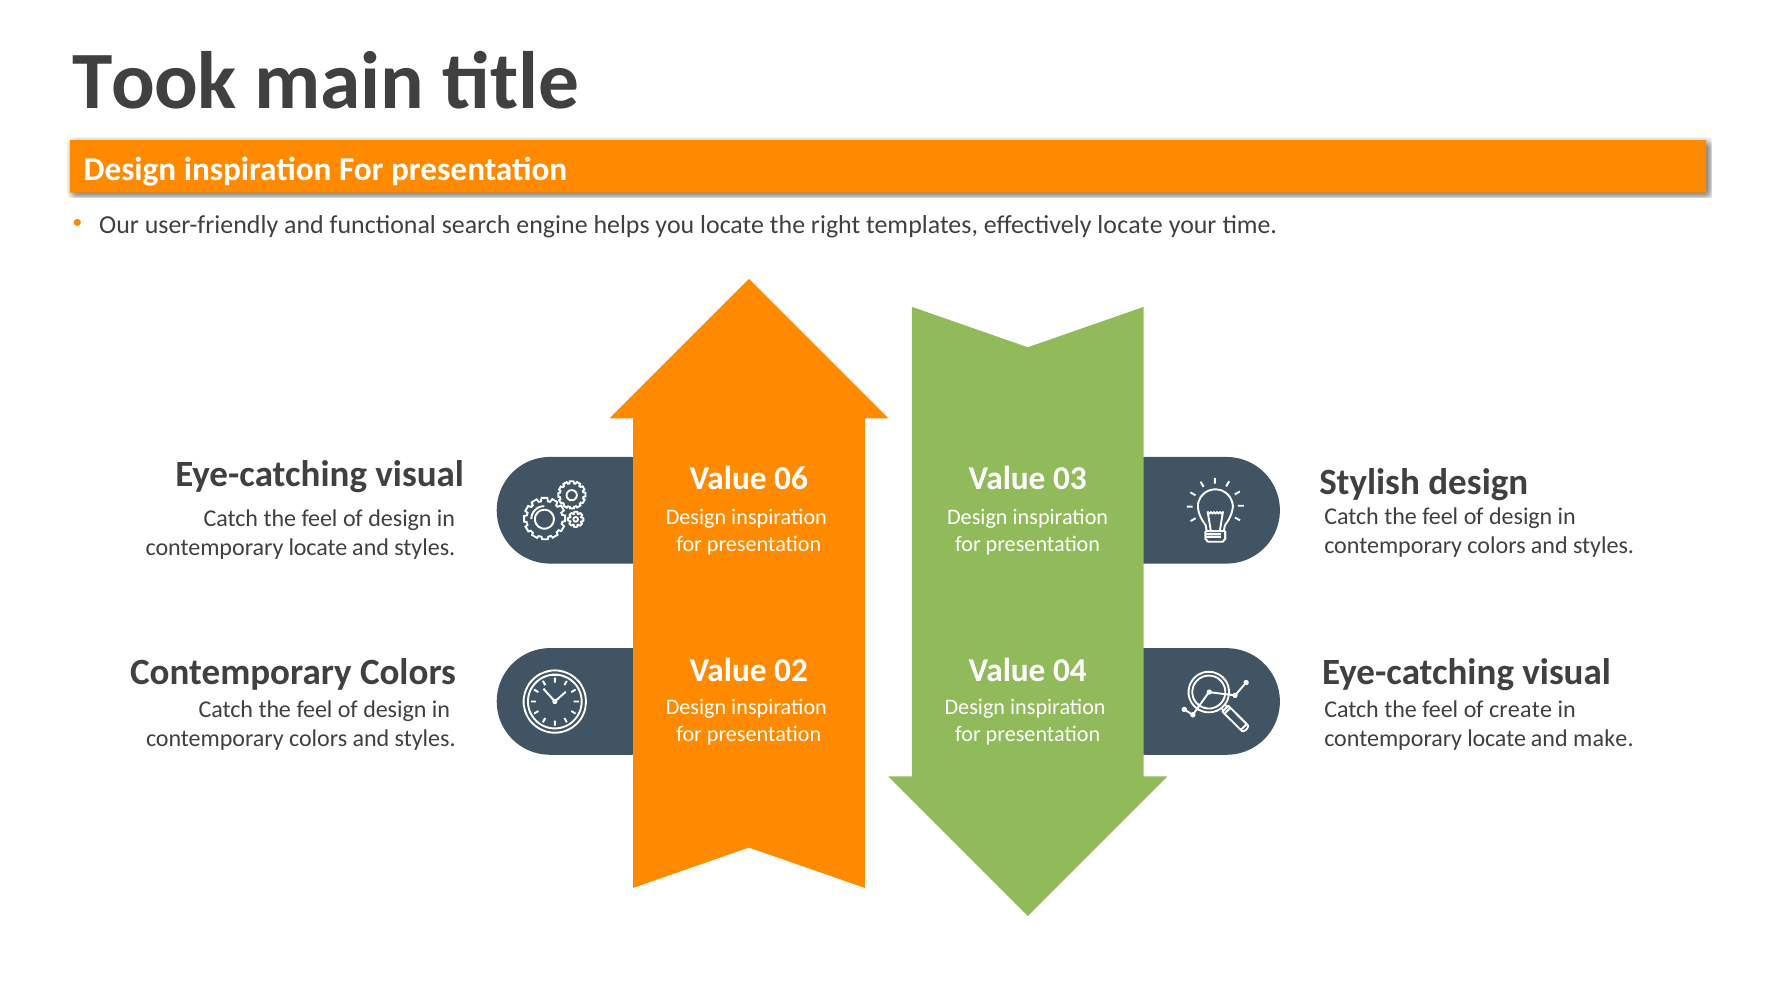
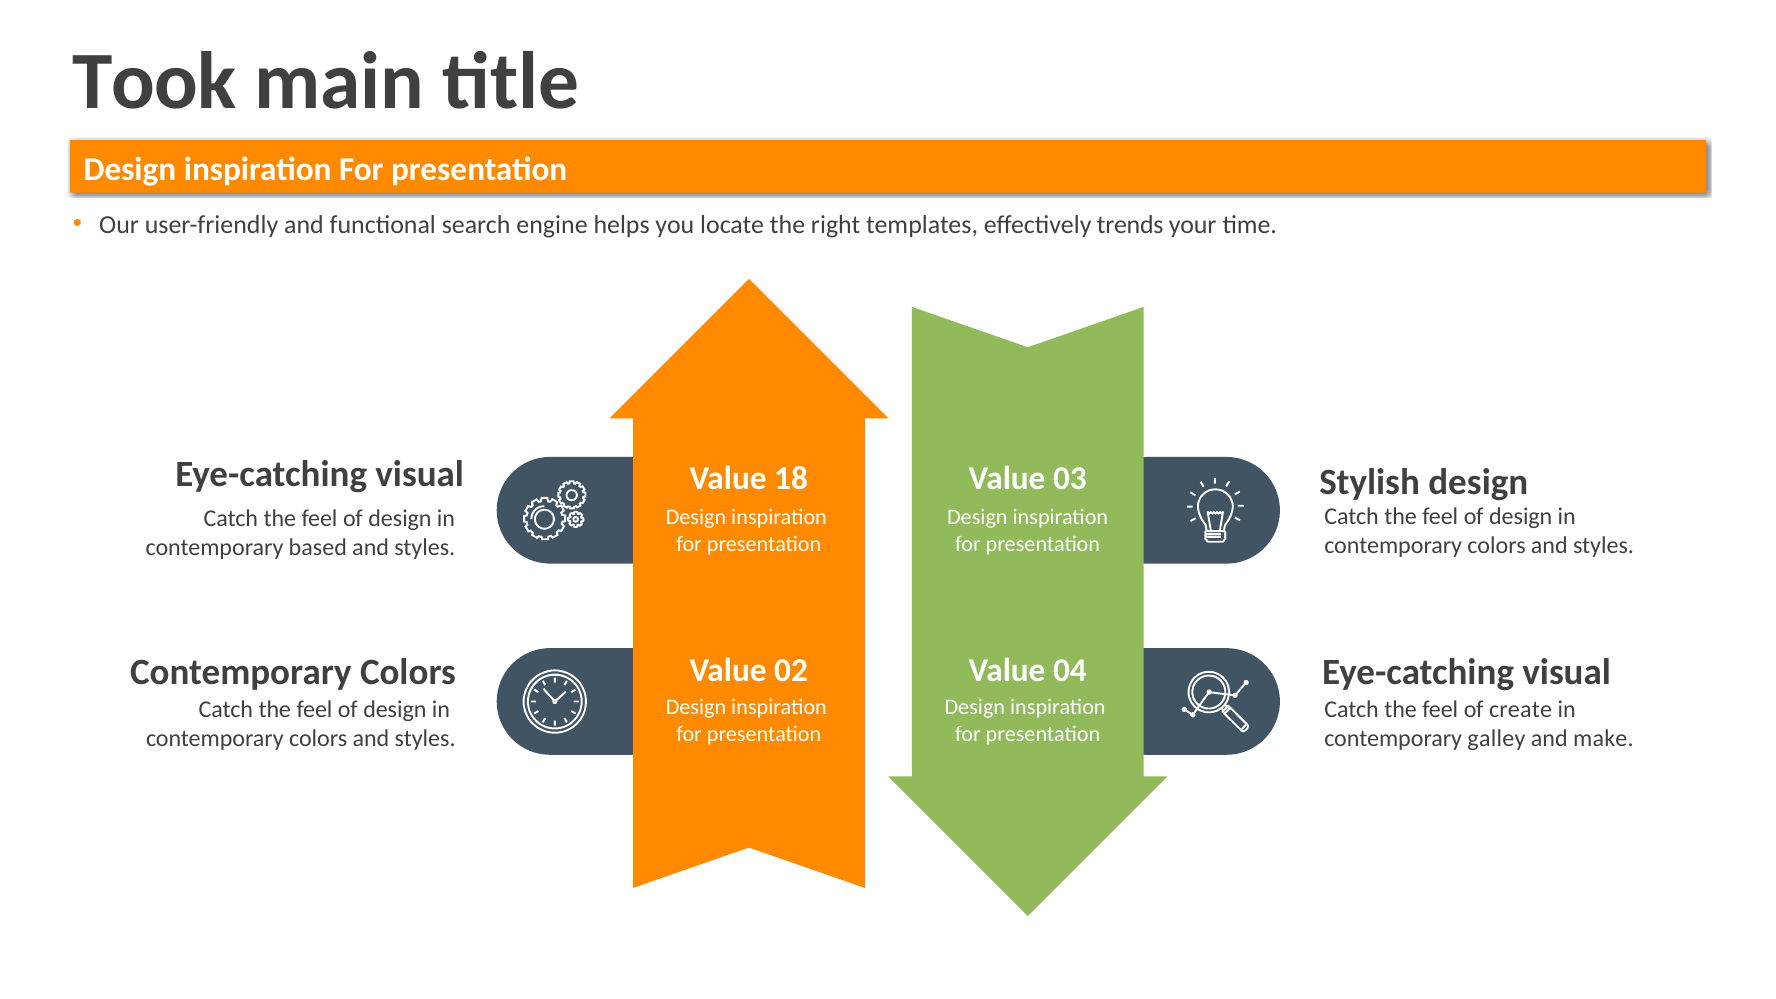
effectively locate: locate -> trends (1130, 225)
06: 06 -> 18 (791, 479)
locate: locate -> based (318, 547)
locate: locate -> galley (1496, 739)
